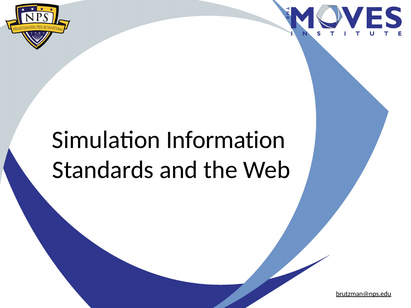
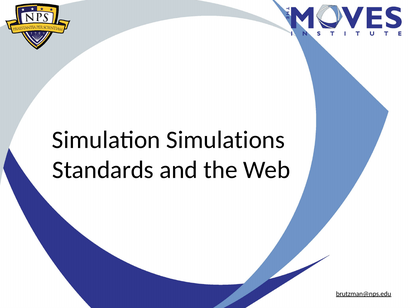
Information: Information -> Simulations (226, 140)
